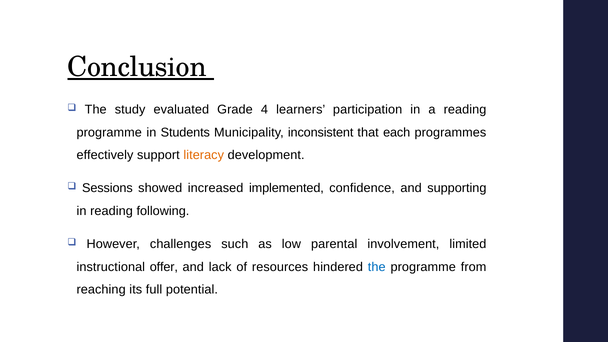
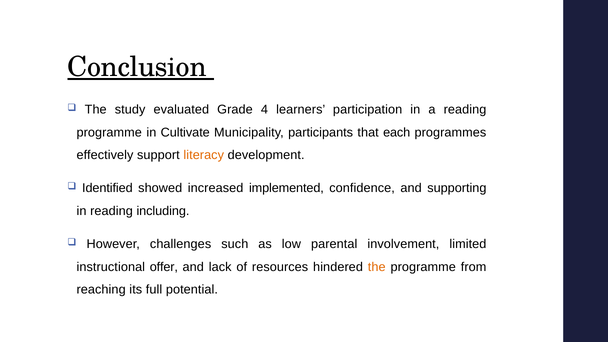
Students: Students -> Cultivate (185, 132)
inconsistent: inconsistent -> participants (321, 132)
Sessions: Sessions -> Identified (107, 188)
following: following -> including (163, 211)
the colour: blue -> orange (377, 267)
